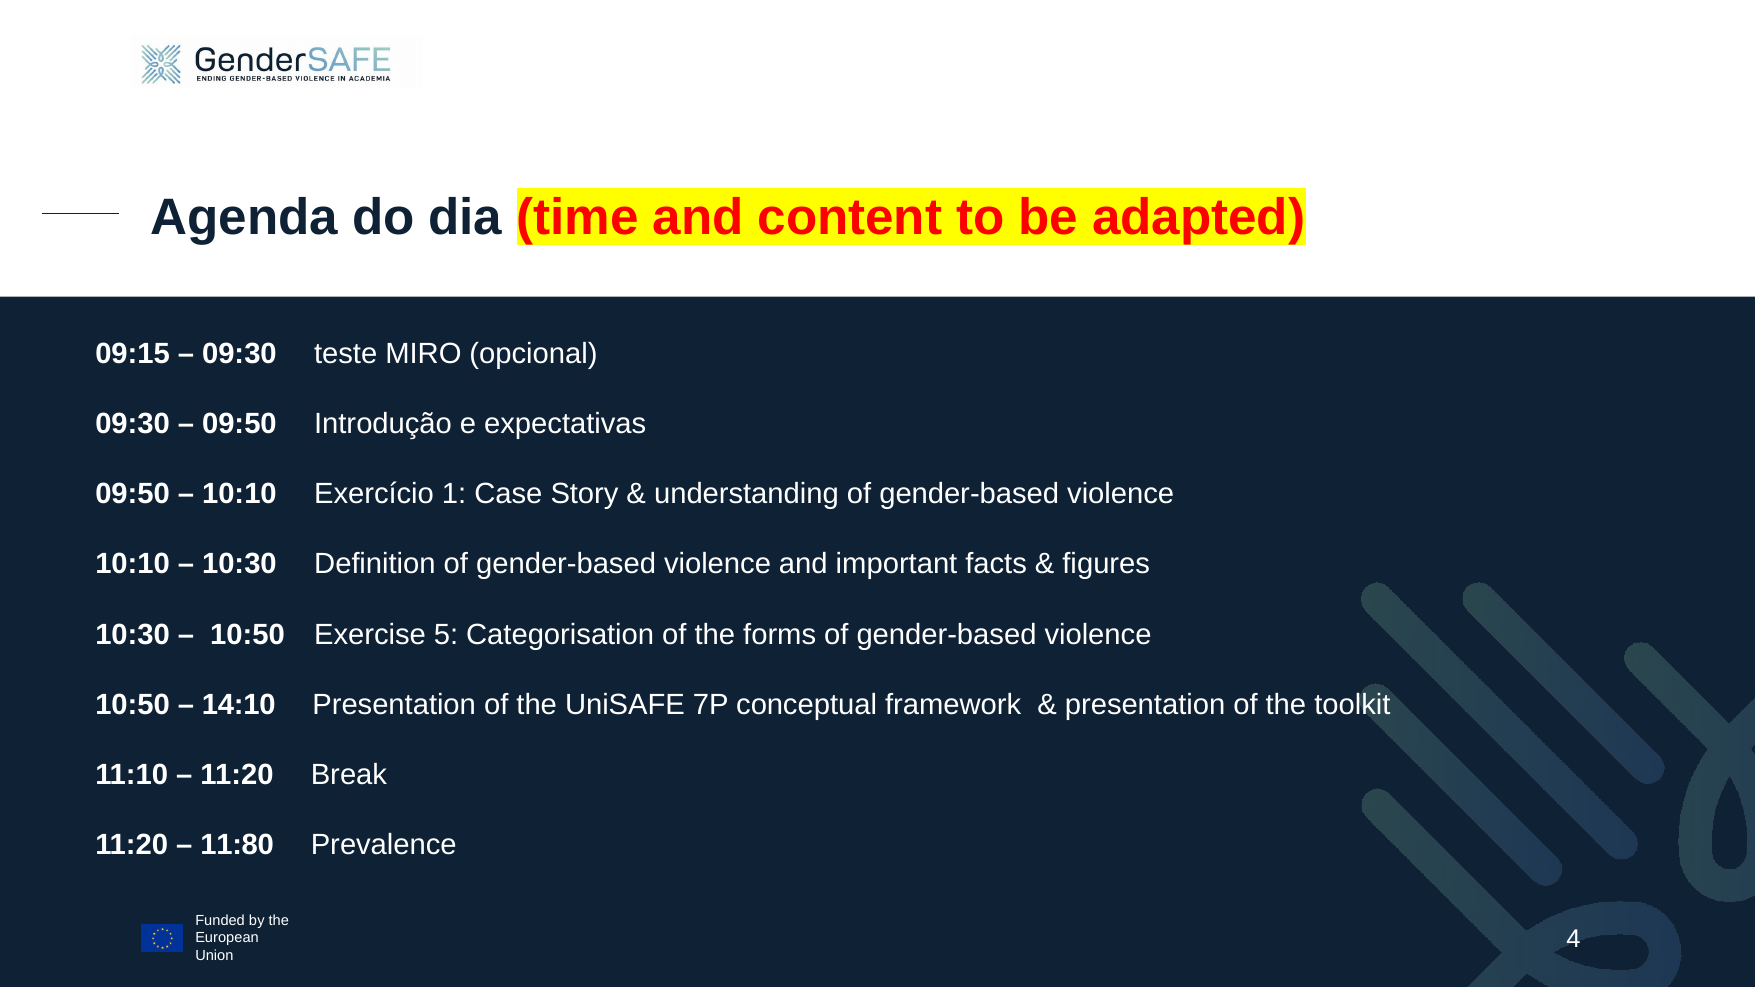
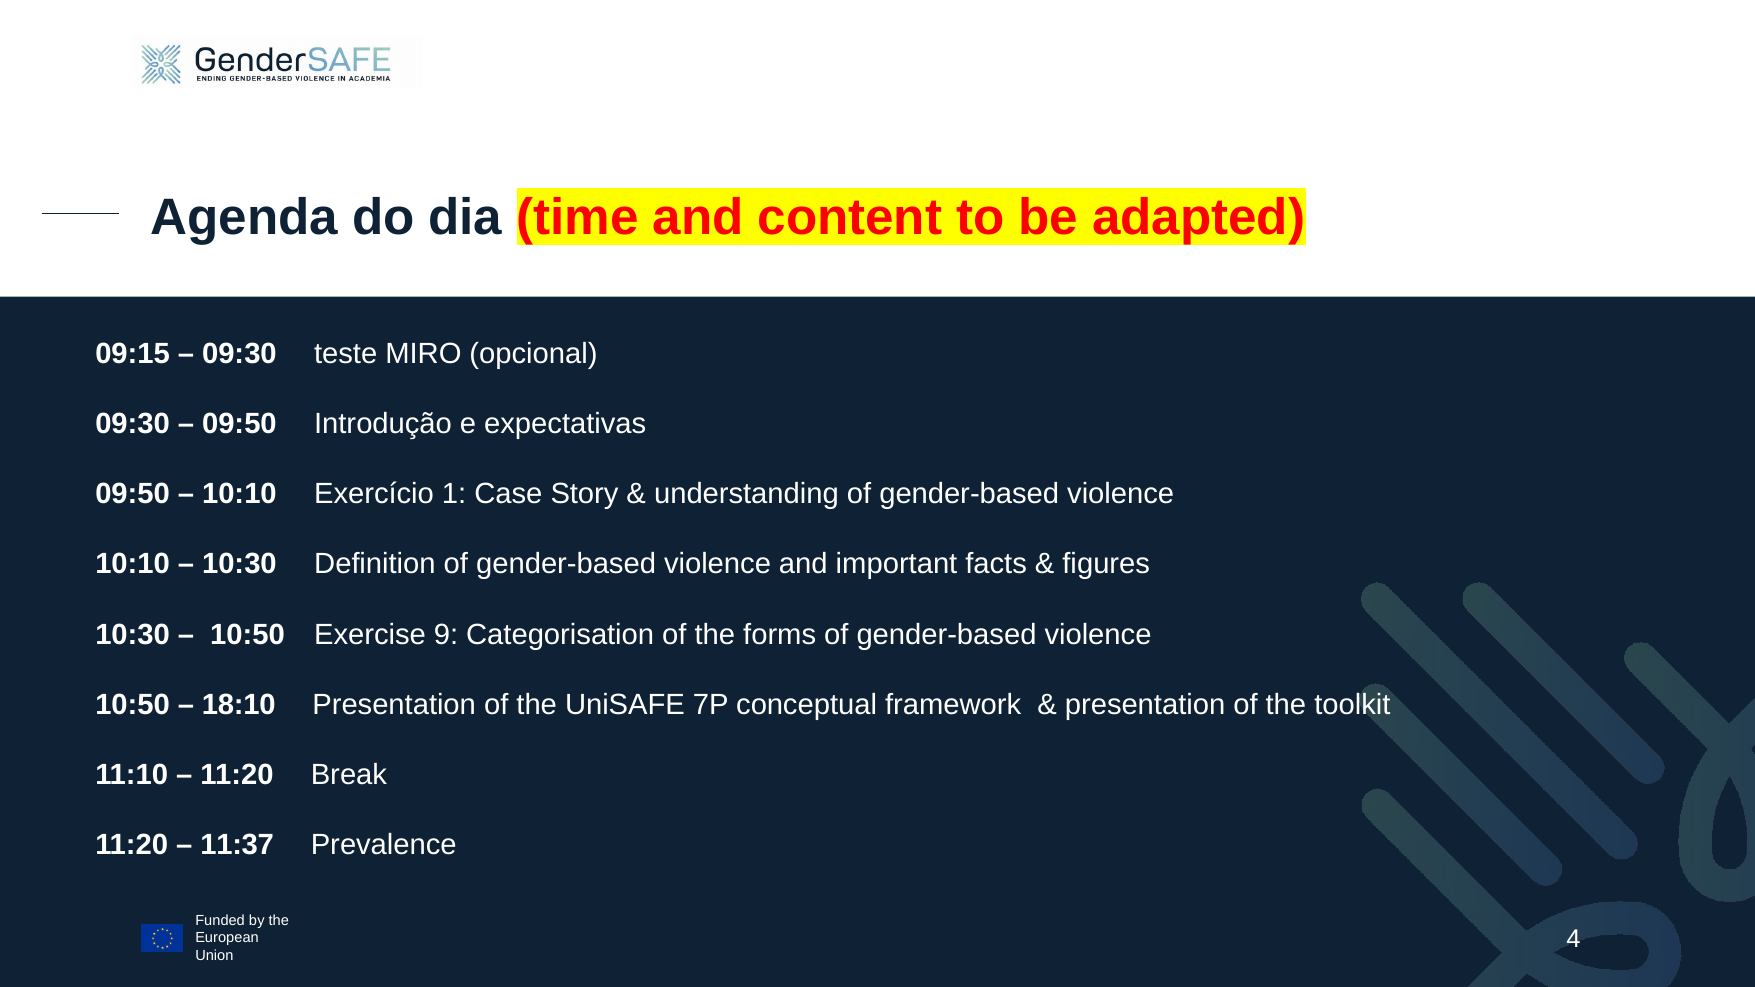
5: 5 -> 9 (446, 635)
14:10: 14:10 -> 18:10 (239, 705)
11:80: 11:80 -> 11:37 (237, 845)
